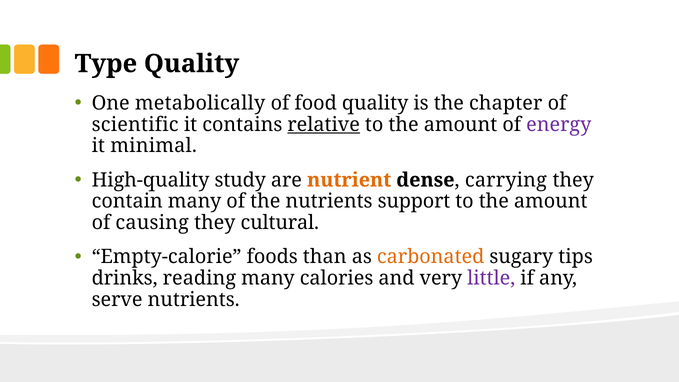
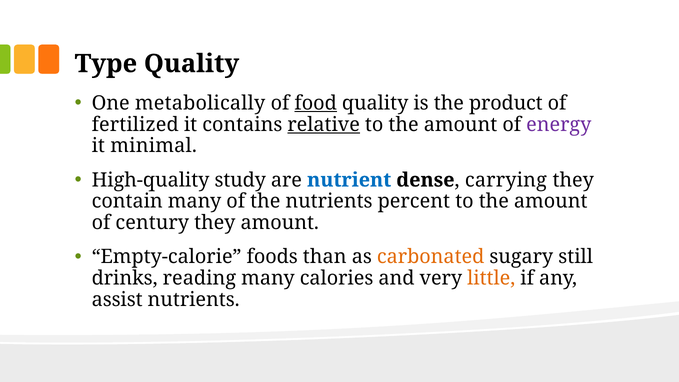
food underline: none -> present (316, 103)
chapter: chapter -> product (506, 103)
scientific: scientific -> fertilized (135, 125)
nutrient colour: orange -> blue (349, 180)
support: support -> percent (414, 201)
causing: causing -> century (152, 223)
they cultural: cultural -> amount (280, 223)
tips: tips -> still (576, 257)
little colour: purple -> orange (491, 278)
serve: serve -> assist (117, 300)
